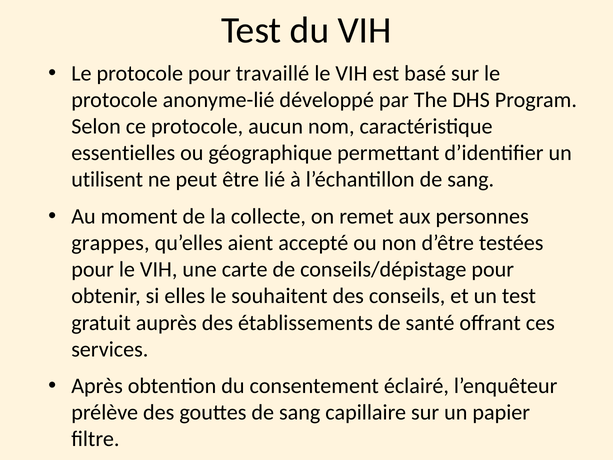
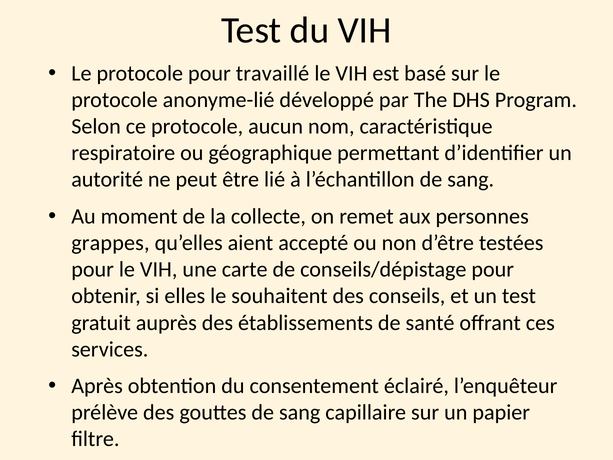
essentielles: essentielles -> respiratoire (123, 153)
utilisent: utilisent -> autorité (107, 180)
